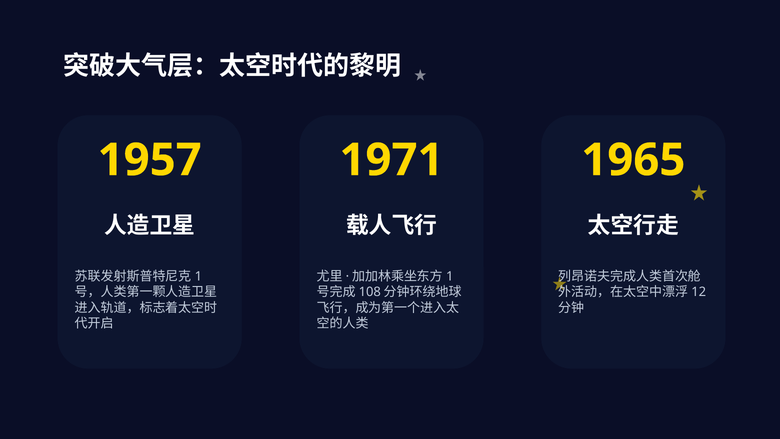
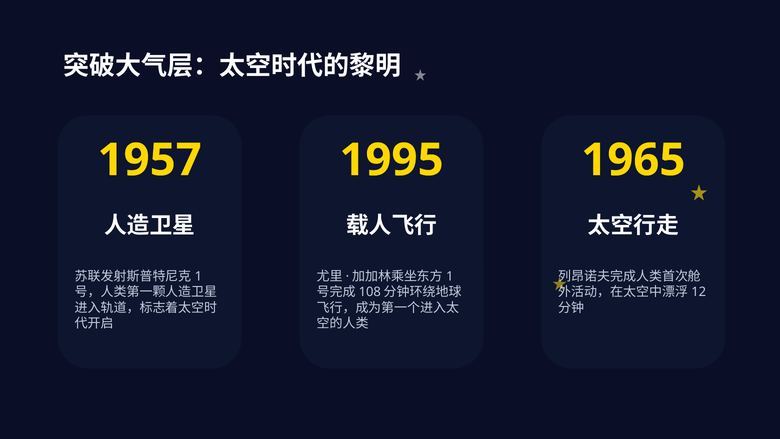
1971: 1971 -> 1995 (391, 160)
